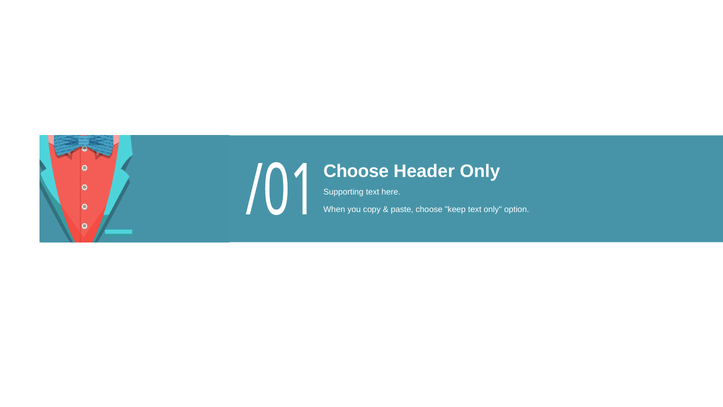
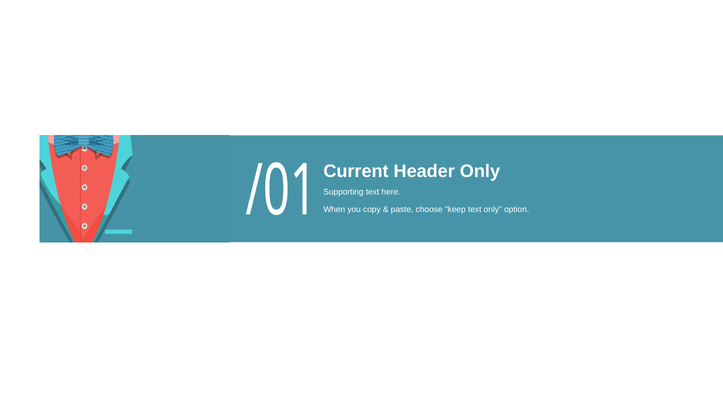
Choose: Choose -> Current (356, 171)
